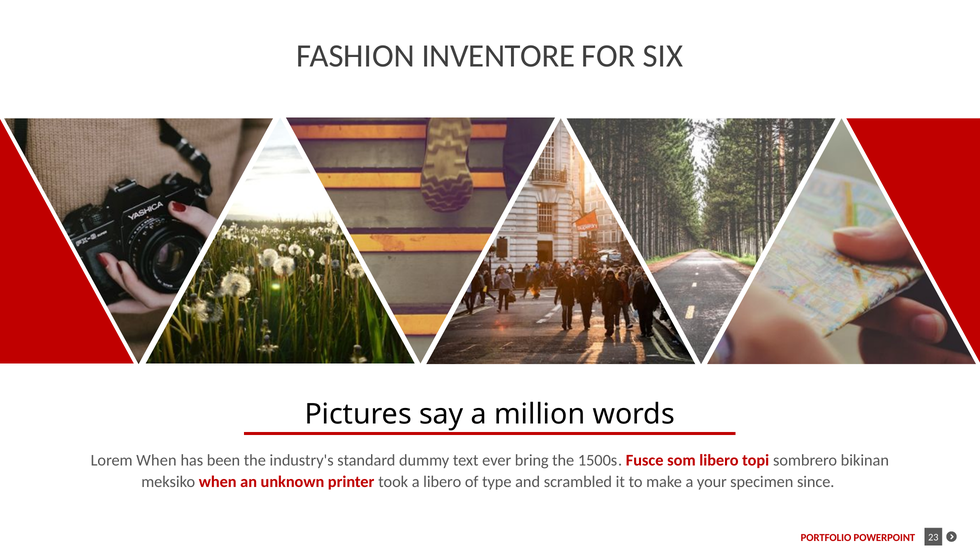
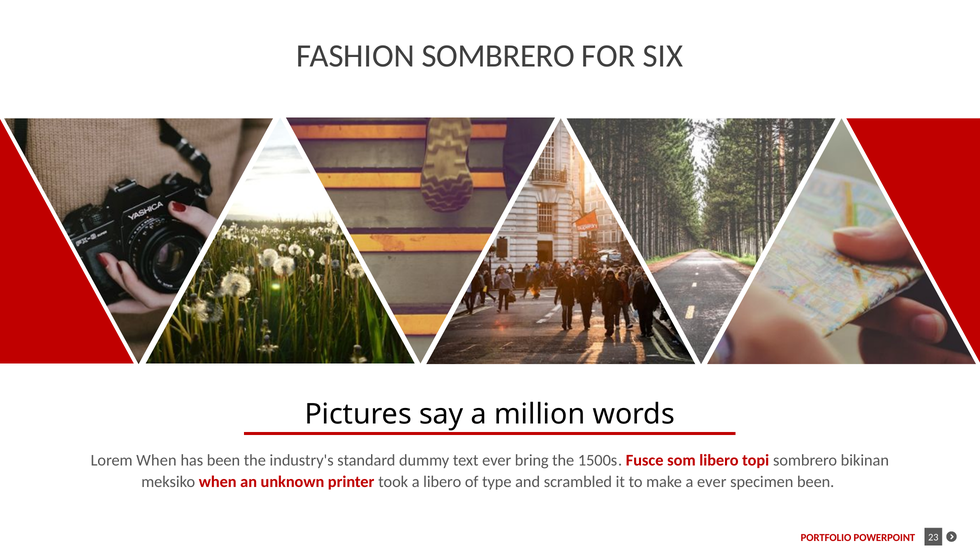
FASHION INVENTORE: INVENTORE -> SOMBRERO (498, 56)
a your: your -> ever (712, 482)
specimen since: since -> been (816, 482)
